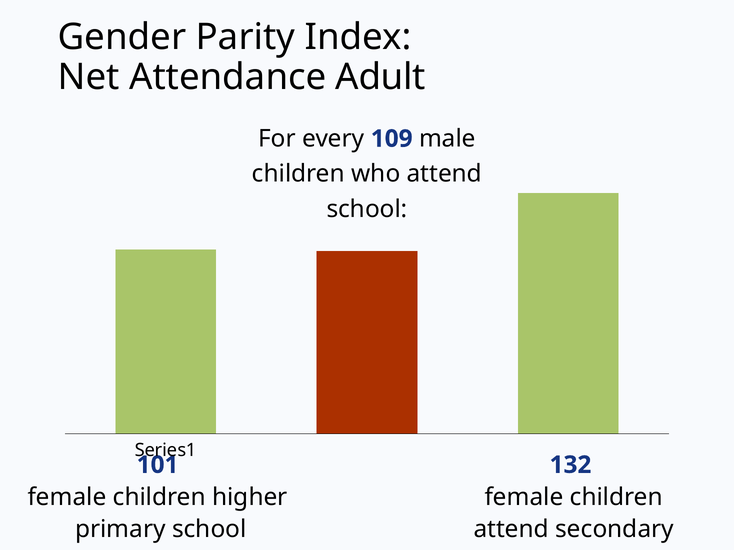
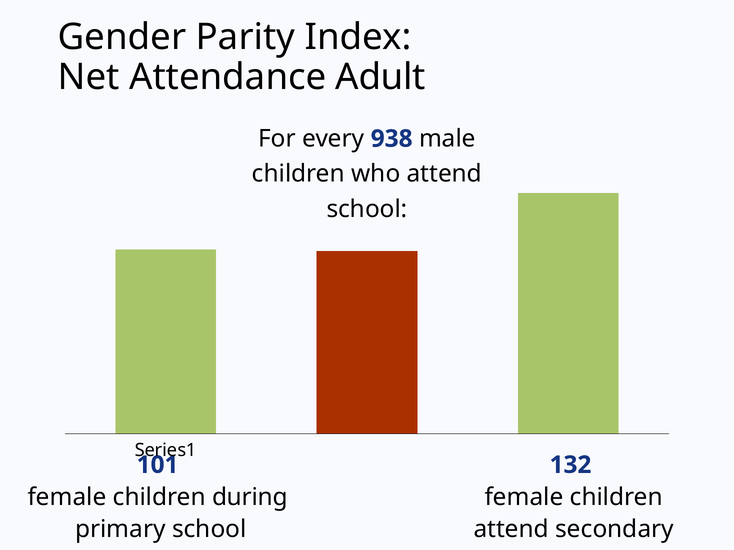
109: 109 -> 938 (392, 139)
higher: higher -> during (250, 498)
